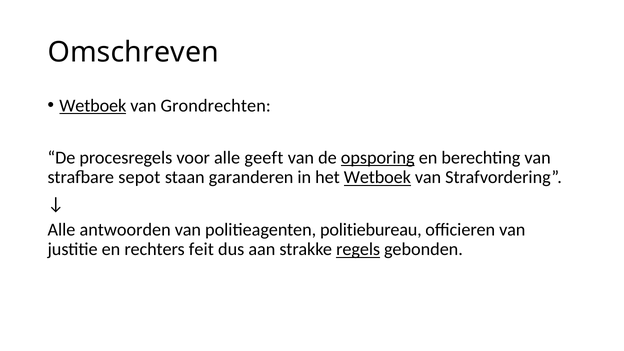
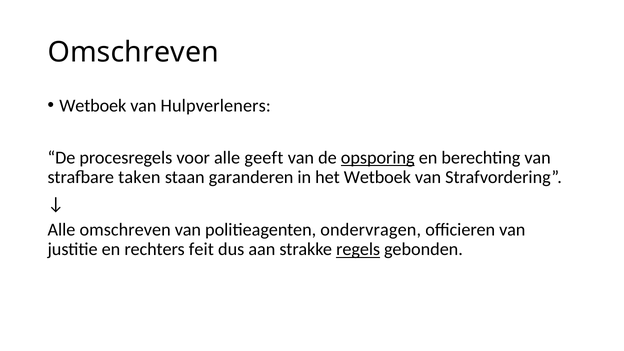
Wetboek underline: present -> none (93, 106)
Grondrechten: Grondrechten -> Hulpverleners (216, 106)
sepot: sepot -> taken (139, 177)
Wetboek underline: present -> none (377, 177)
Alle antwoorden: antwoorden -> omschreven (125, 230)
politiebureau: politiebureau -> ondervragen (371, 230)
